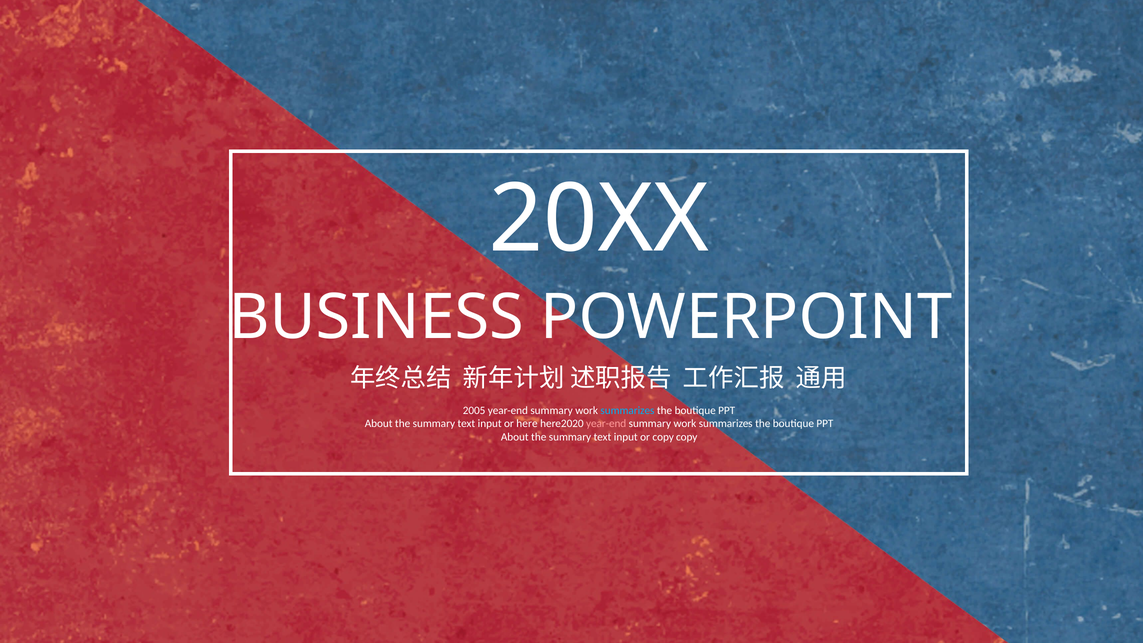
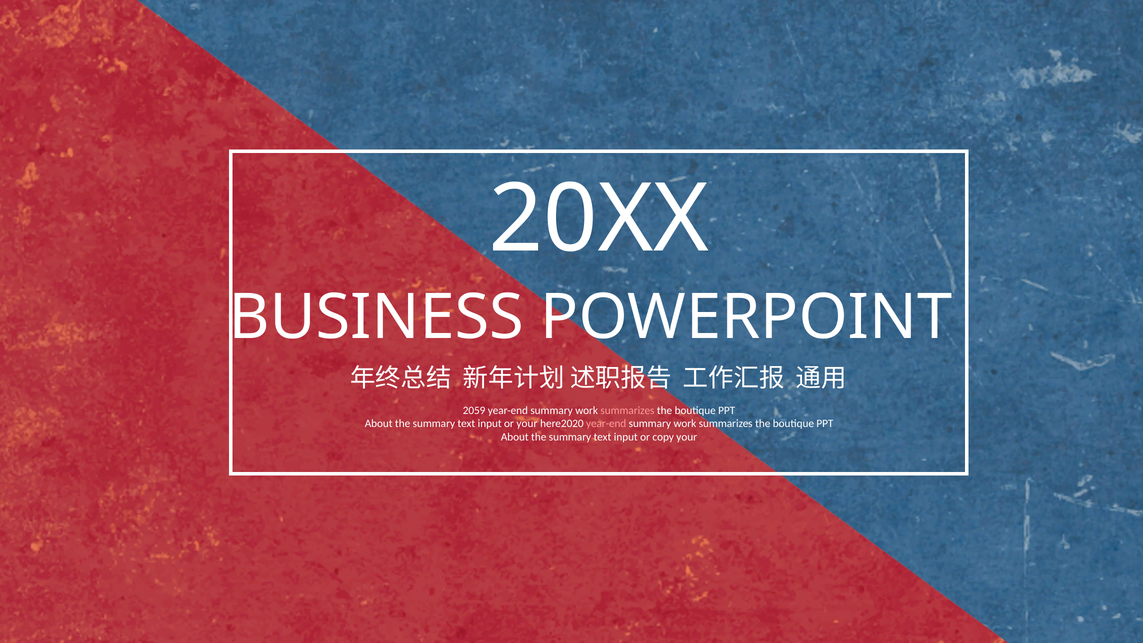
2005: 2005 -> 2059 (474, 410)
summarizes colour: light blue -> pink (627, 410)
or here: here -> your (527, 424)
copy copy: copy -> your (687, 437)
